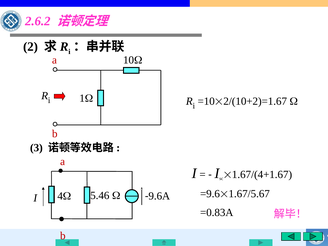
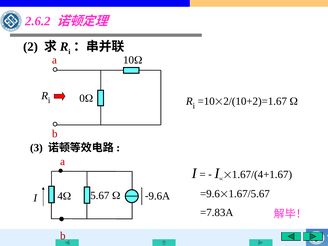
1: 1 -> 0 (82, 98)
5.46: 5.46 -> 5.67 (100, 195)
=0.83A: =0.83A -> =7.83A (217, 212)
